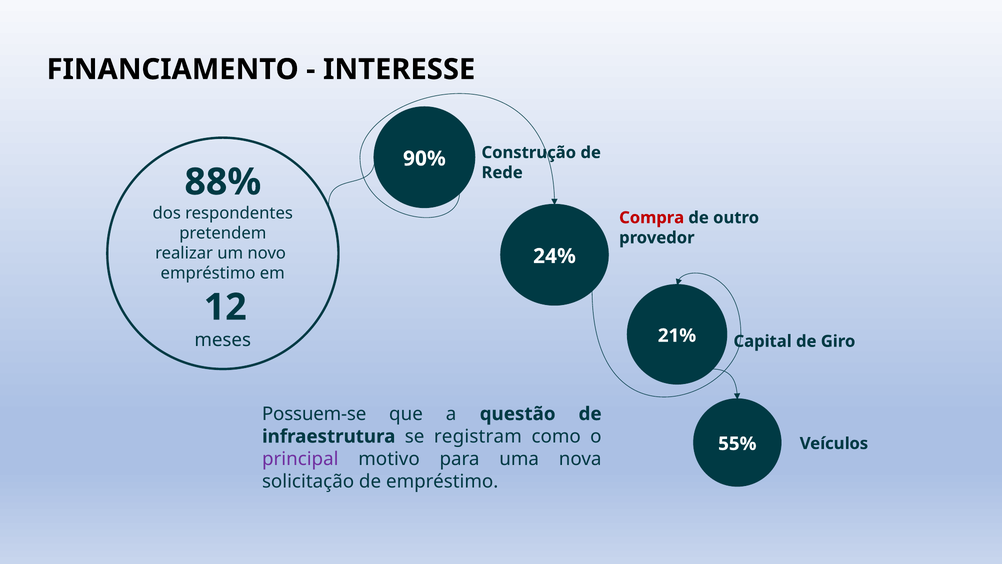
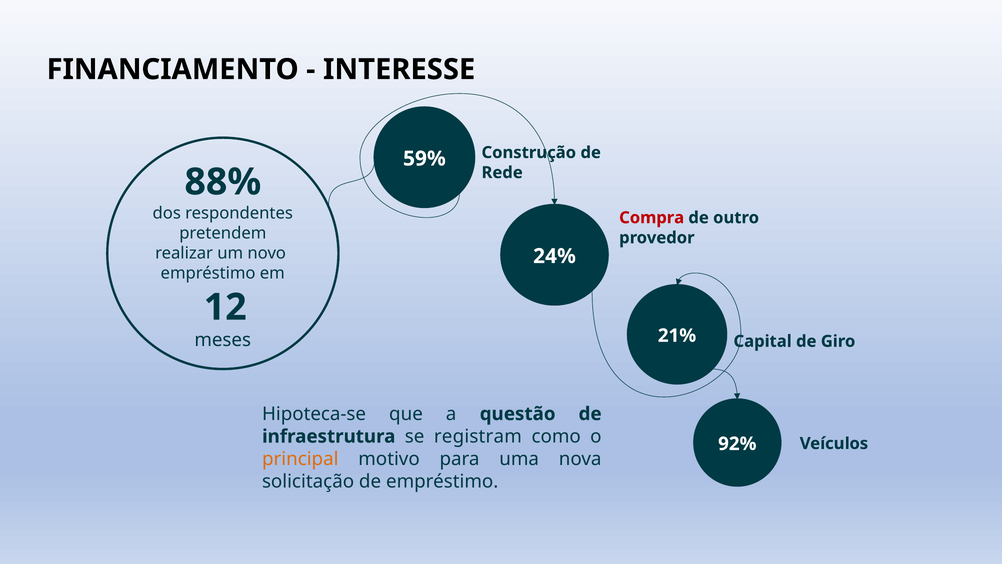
90%: 90% -> 59% (424, 159)
Possuem-se: Possuem-se -> Hipoteca-se (314, 414)
55%: 55% -> 92% (737, 444)
principal colour: purple -> orange (300, 459)
